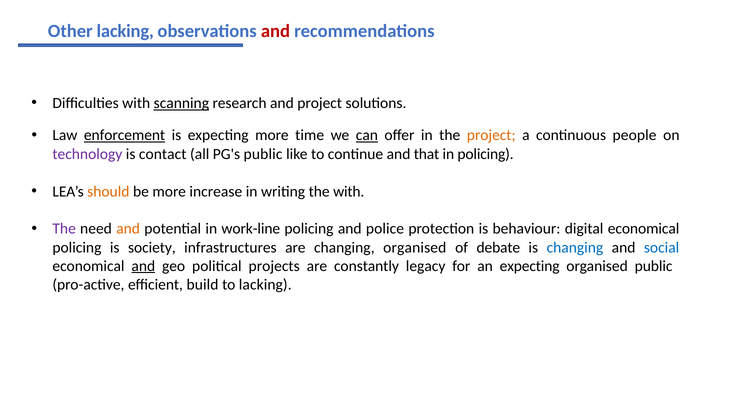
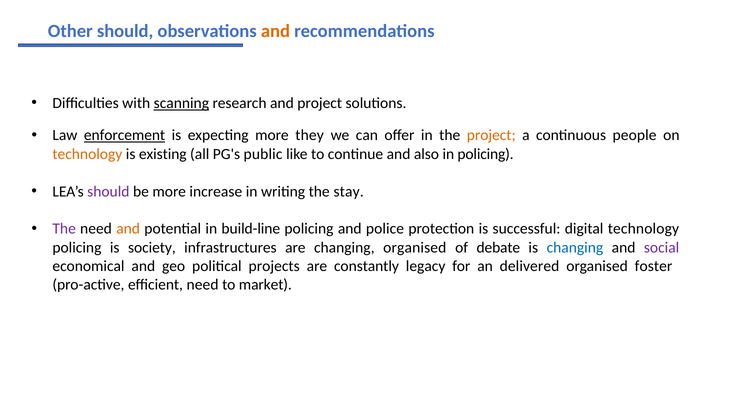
Other lacking: lacking -> should (125, 31)
and colour: red -> orange (275, 31)
time: time -> they (310, 135)
can underline: present -> none (367, 135)
technology colour: purple -> orange (87, 154)
contact: contact -> existing (163, 154)
that: that -> also (426, 154)
should colour: orange -> purple (108, 192)
the with: with -> stay (349, 192)
work-line: work-line -> build-line (251, 229)
behaviour: behaviour -> successful (527, 229)
digital economical: economical -> technology (643, 229)
social colour: blue -> purple (662, 248)
and underline: present -> none (143, 266)
an expecting: expecting -> delivered (530, 266)
organised public: public -> foster (654, 266)
efficient build: build -> need (203, 285)
to lacking: lacking -> market (265, 285)
